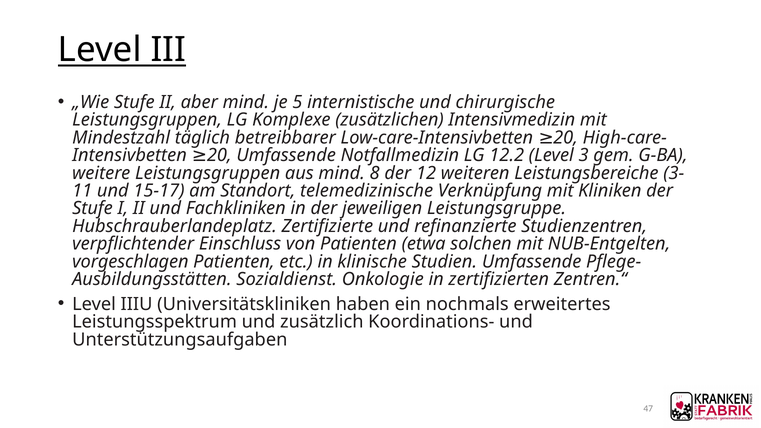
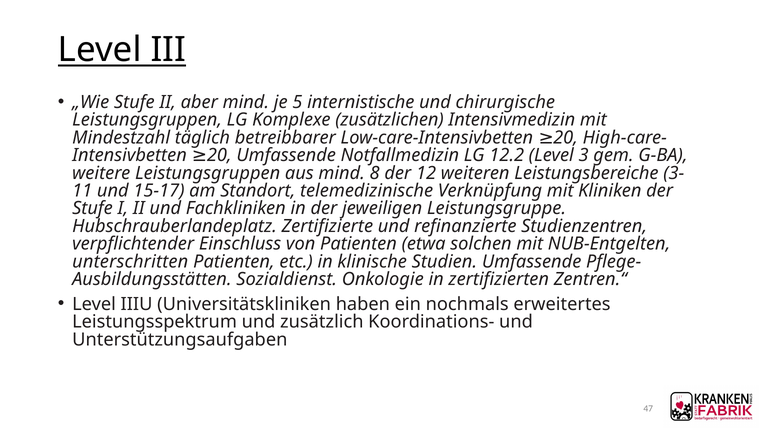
vorgeschlagen: vorgeschlagen -> unterschritten (130, 262)
